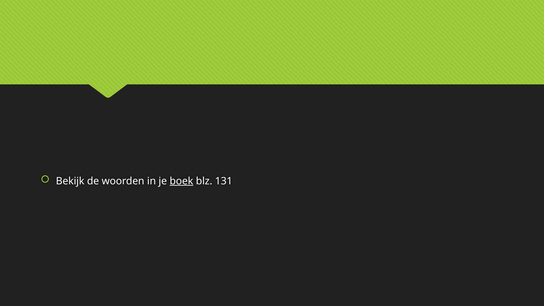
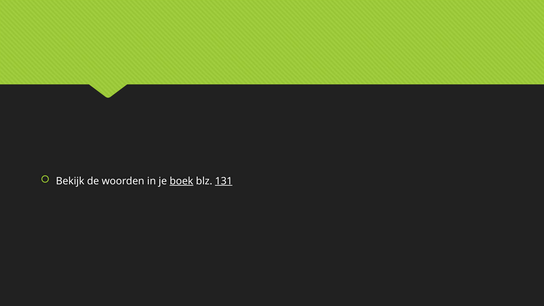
131 underline: none -> present (224, 181)
